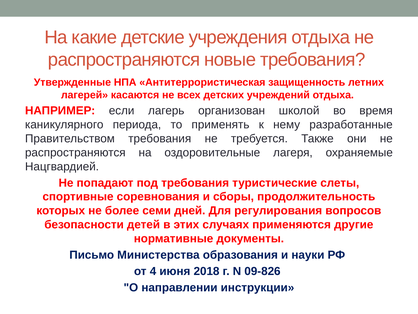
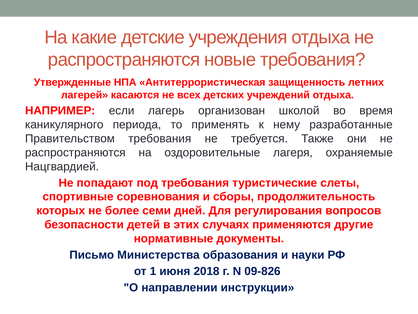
4: 4 -> 1 (153, 271)
